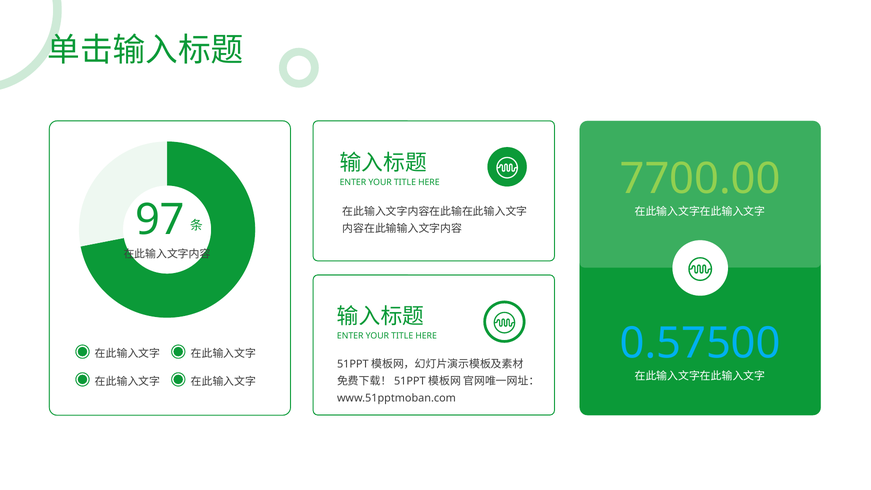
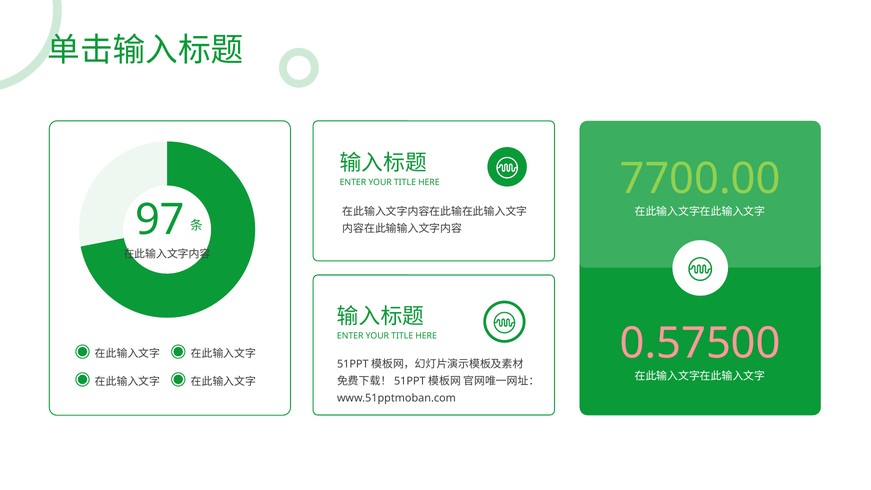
0.57500 colour: light blue -> pink (700, 344)
